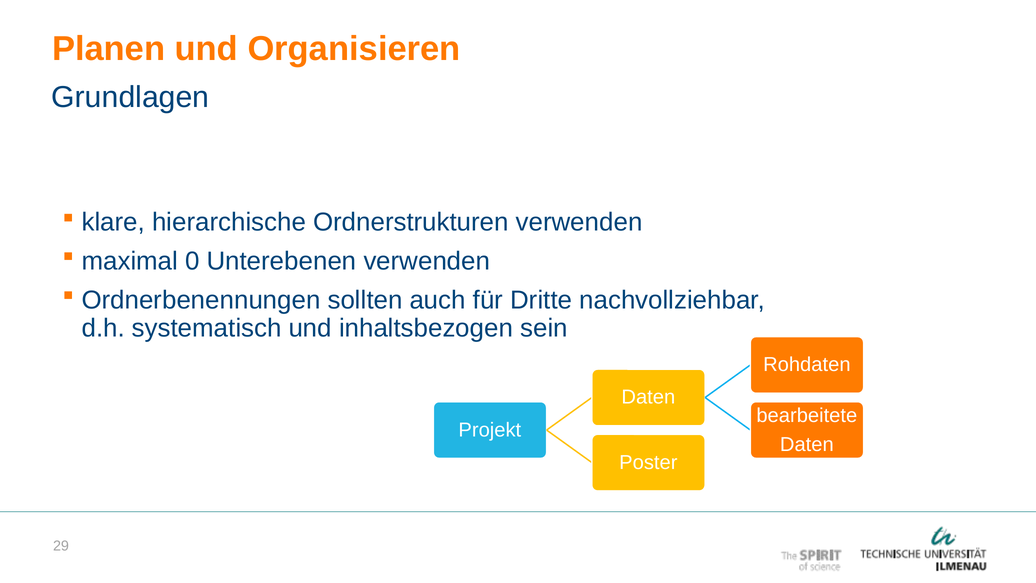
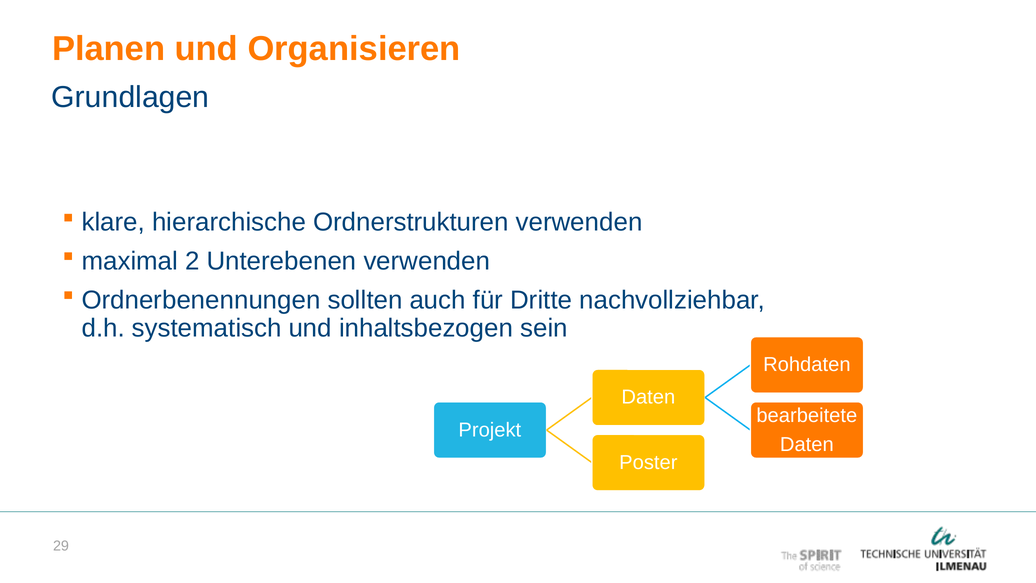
0: 0 -> 2 (192, 261)
